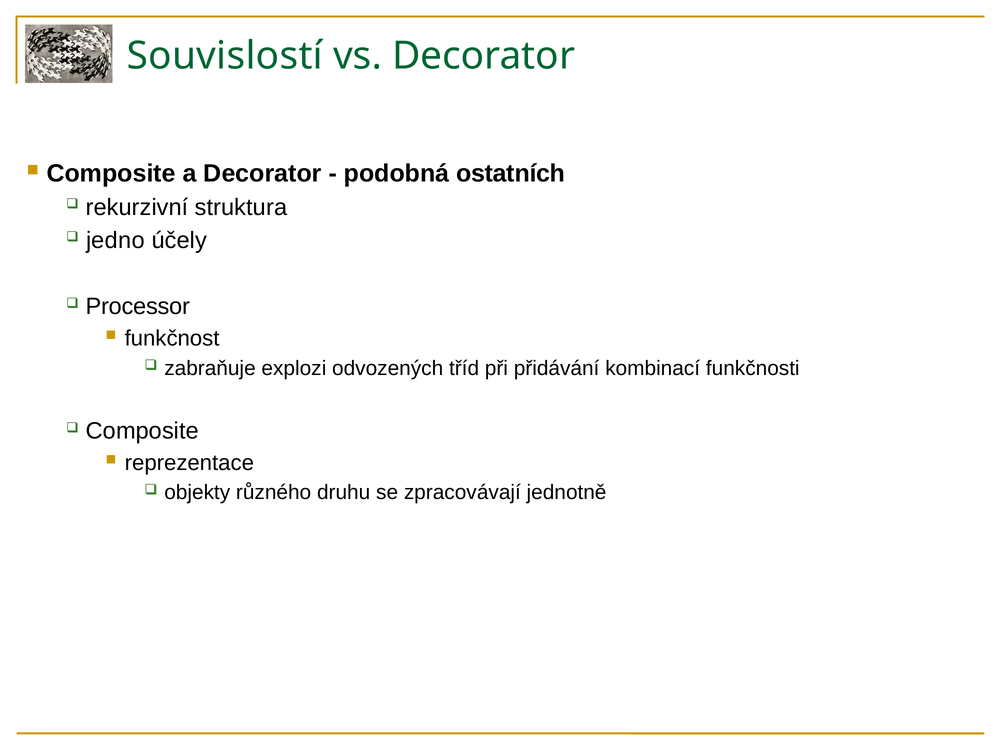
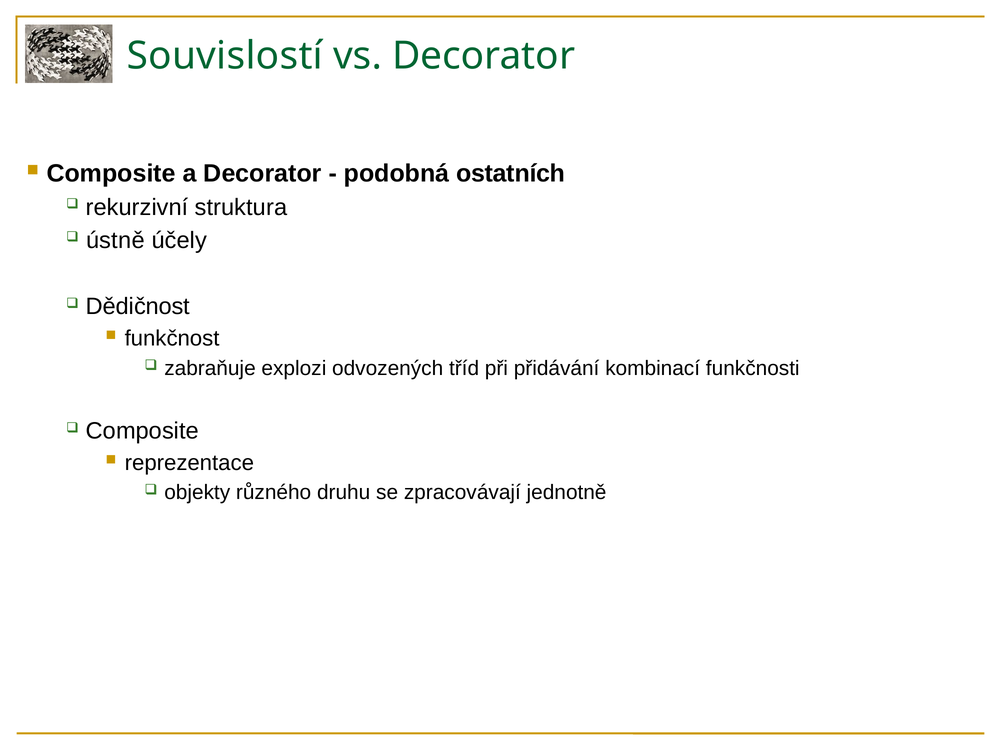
jedno: jedno -> ústně (115, 241)
Processor: Processor -> Dědičnost (138, 307)
